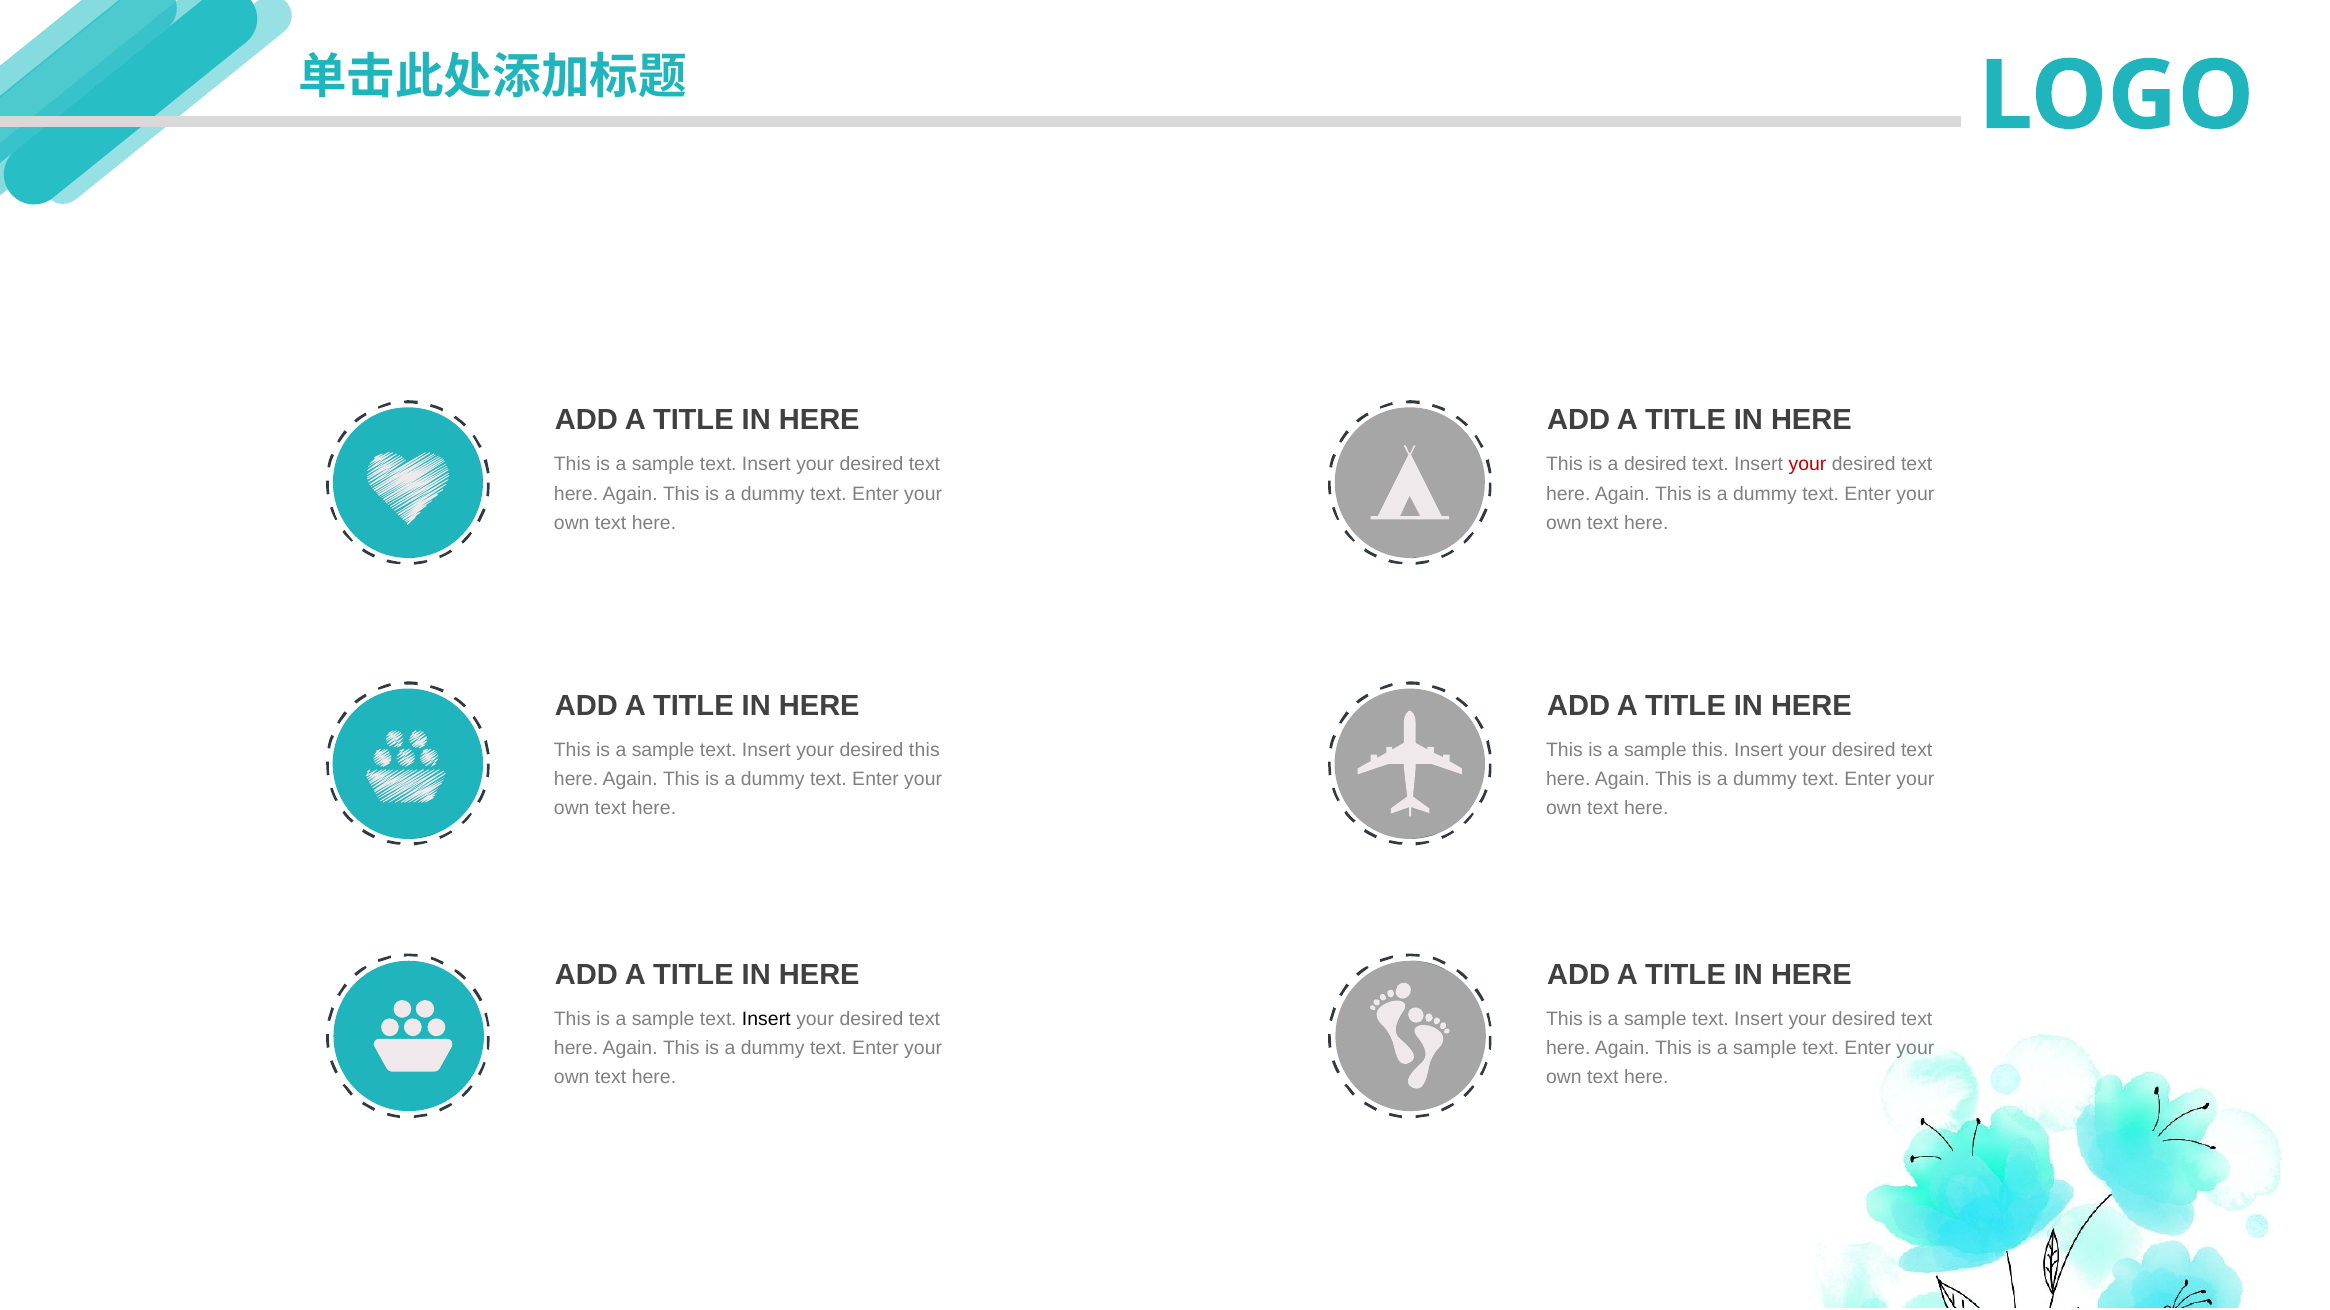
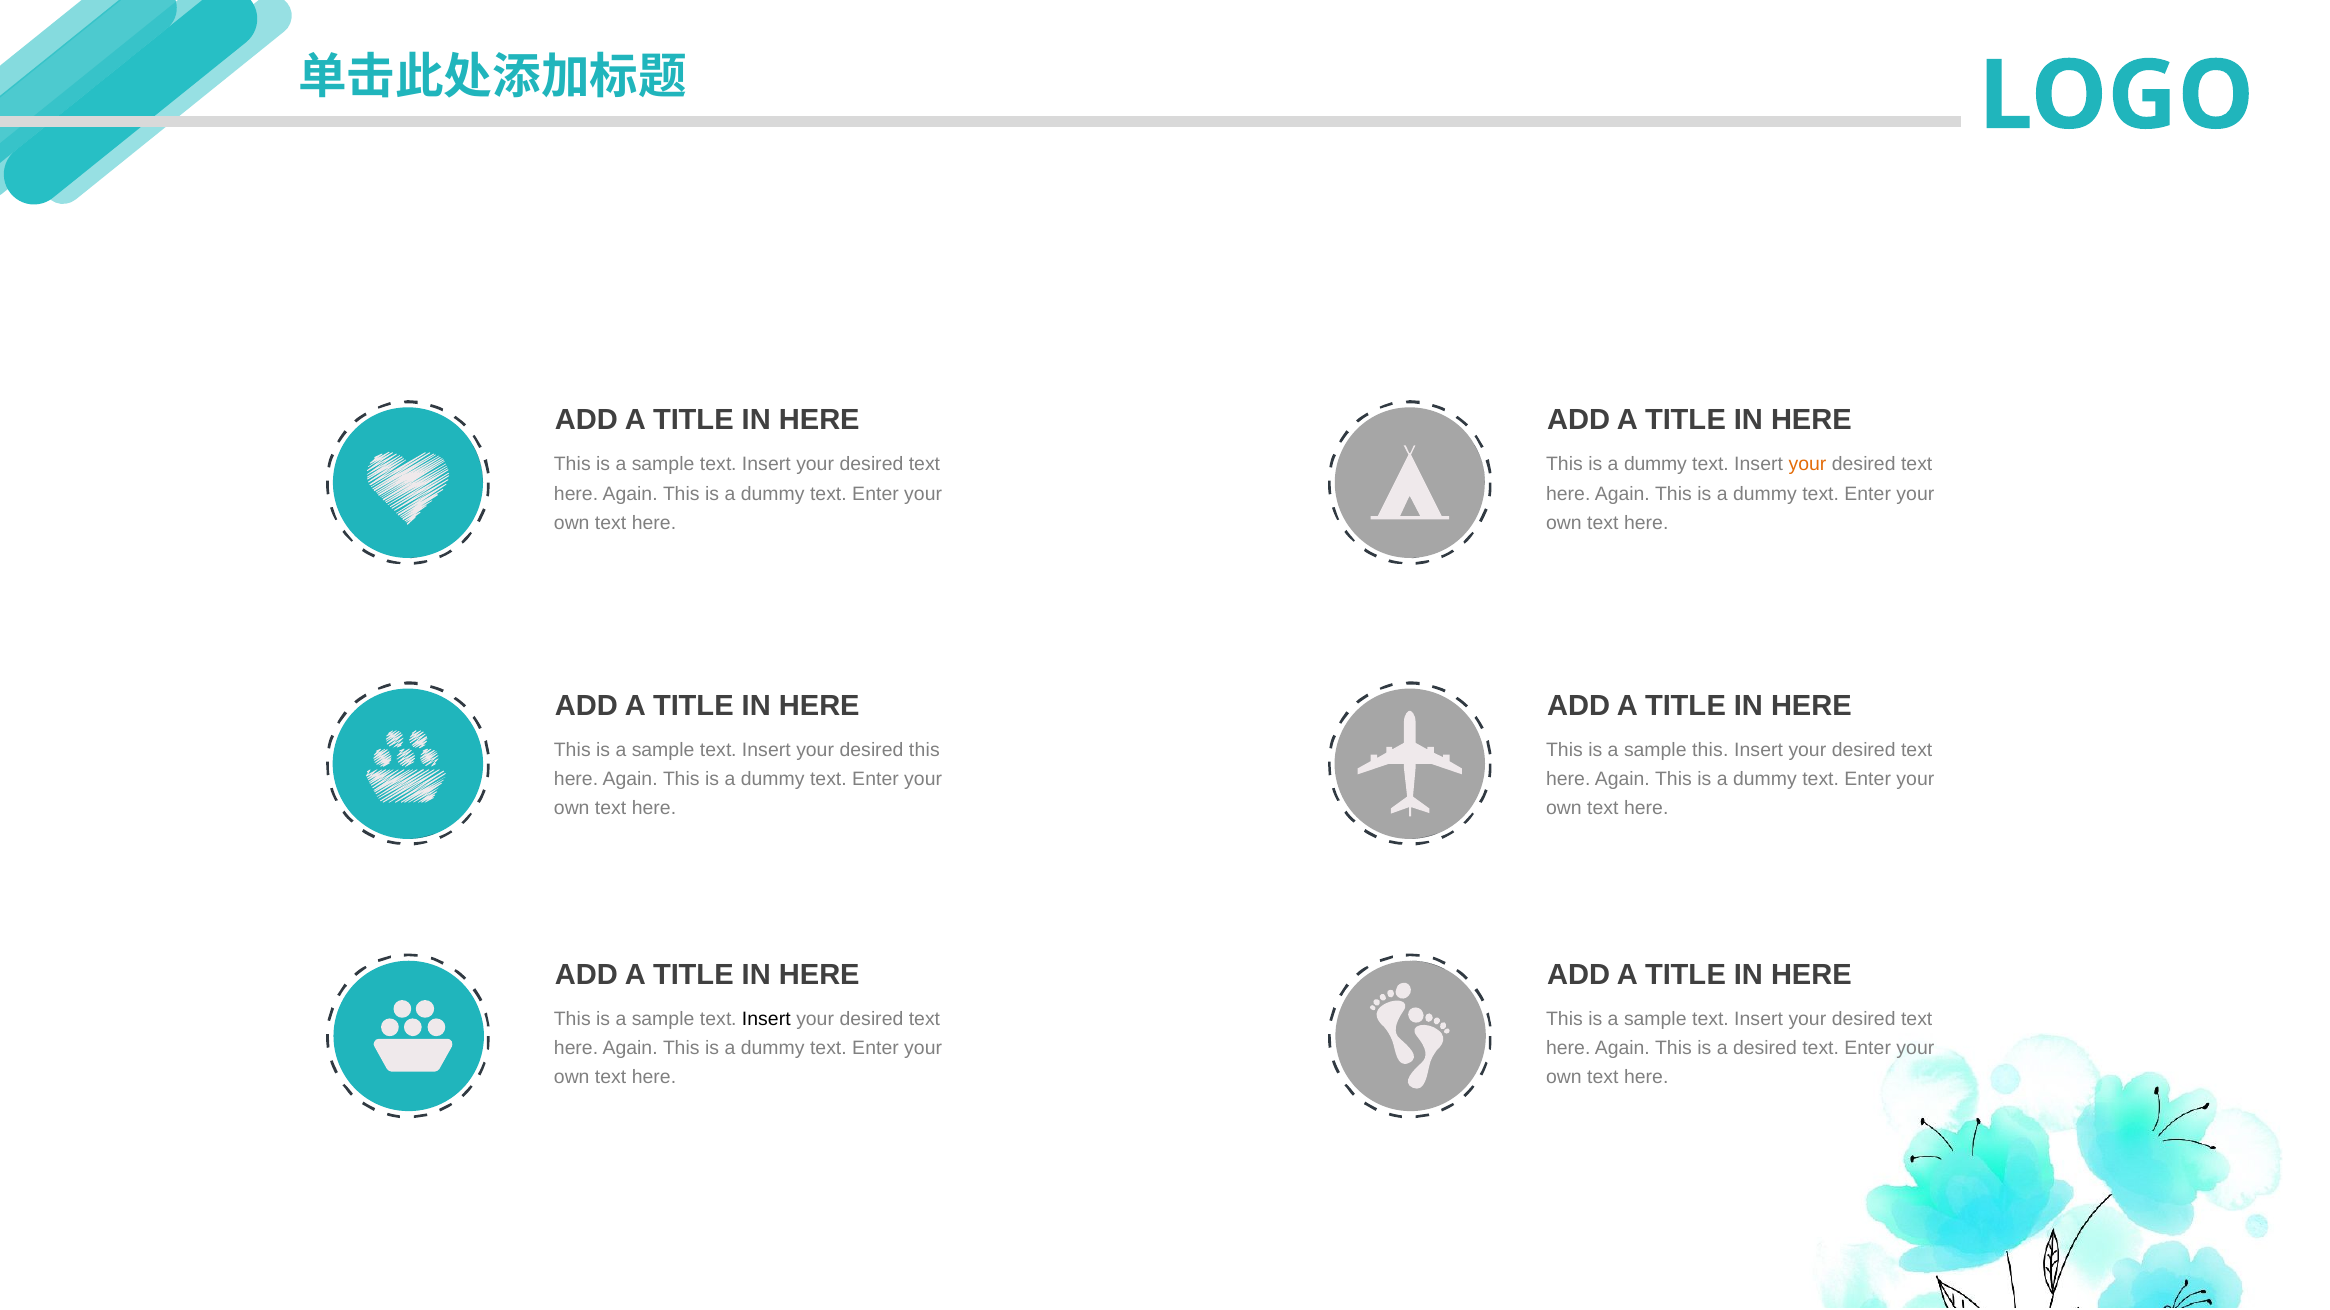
desired: desired -> dummy (1655, 465)
your colour: red -> orange (1807, 465)
sample: sample -> desired (1765, 1049)
